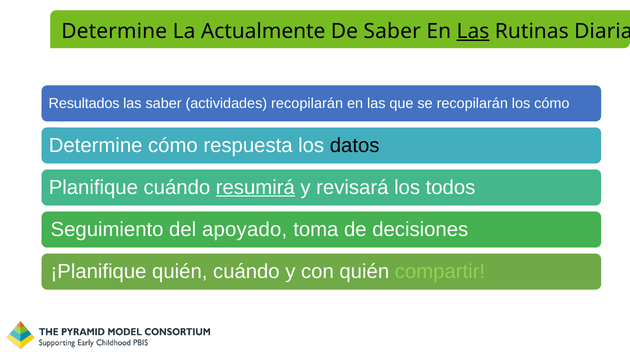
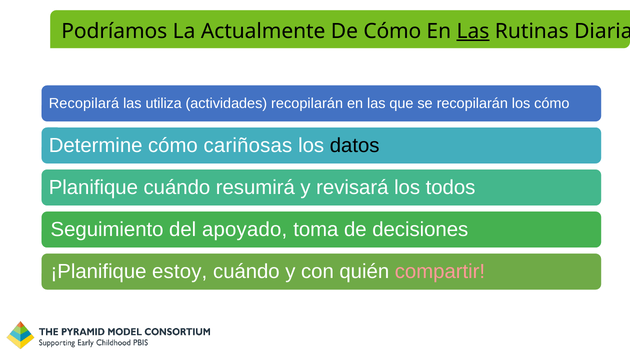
Determine: Determine -> Podríamos (114, 31)
De Saber: Saber -> Cómo (392, 31)
Resultados: Resultados -> Recopilará (84, 103)
las saber: saber -> utiliza (164, 103)
respuesta: respuesta -> cariñosas (248, 145)
resumirá underline: present -> none (255, 188)
¡Planifique quién: quién -> estoy (180, 272)
compartir colour: light green -> pink (440, 272)
